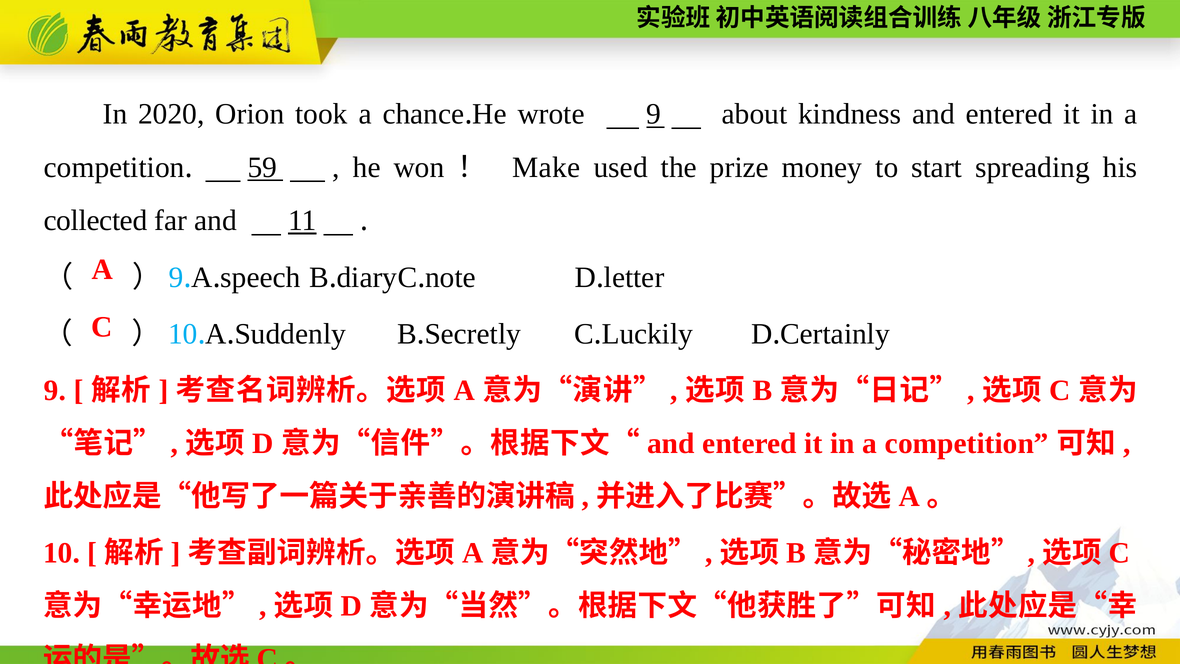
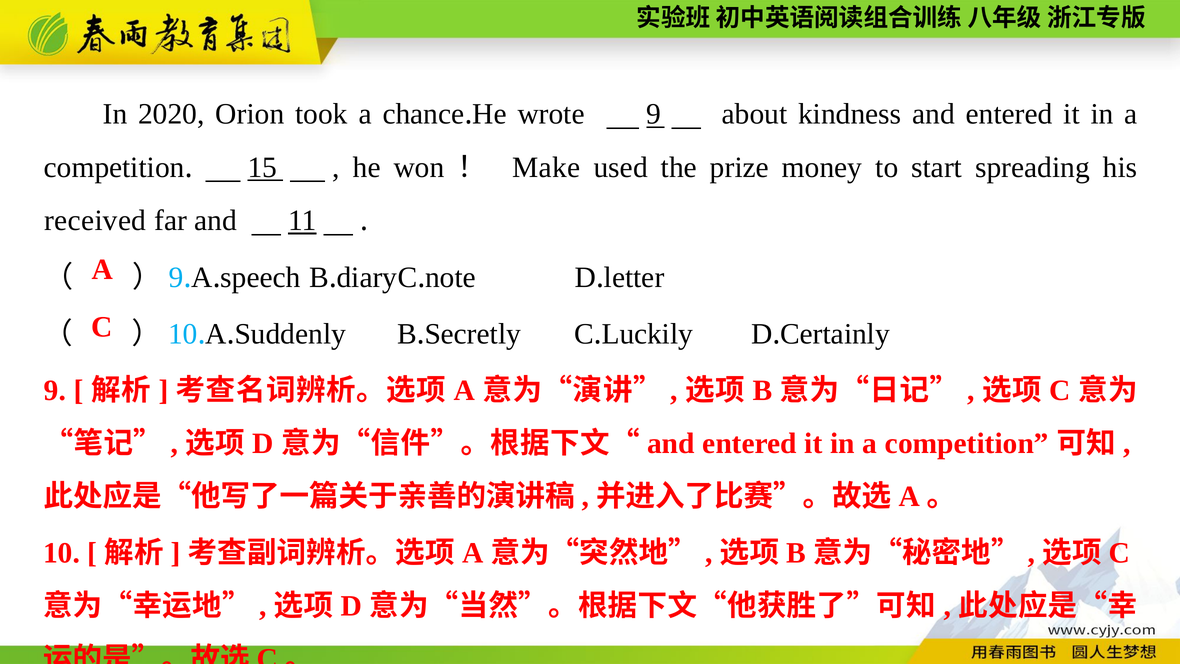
59: 59 -> 15 (262, 167)
collected: collected -> received (95, 220)
